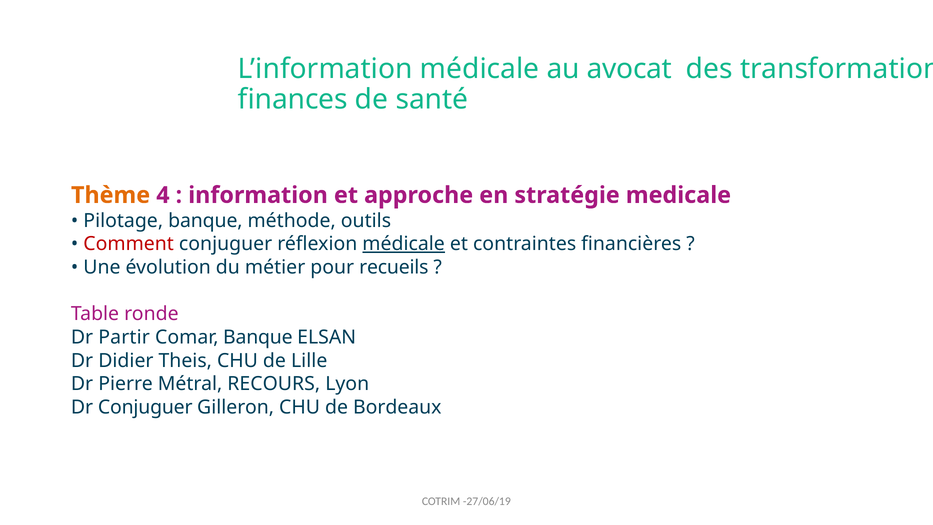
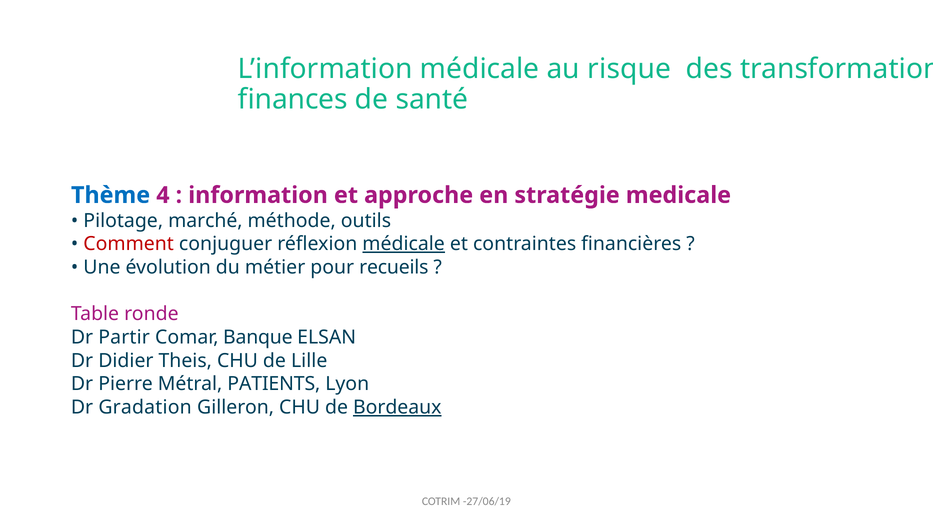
avocat: avocat -> risque (629, 69)
Thème colour: orange -> blue (111, 195)
Pilotage banque: banque -> marché (205, 221)
RECOURS: RECOURS -> PATIENTS (274, 384)
Dr Conjuguer: Conjuguer -> Gradation (145, 407)
Bordeaux underline: none -> present (397, 407)
